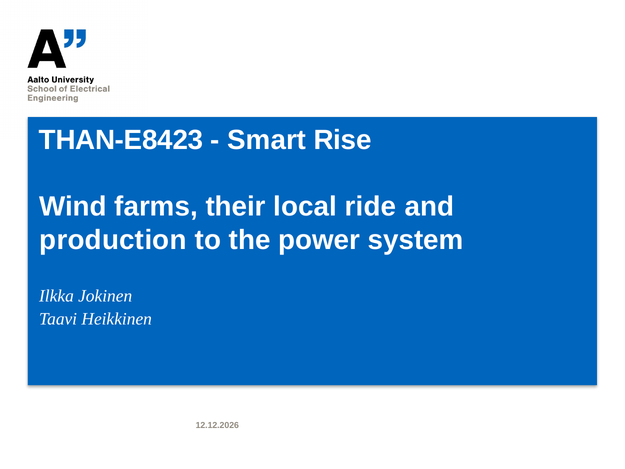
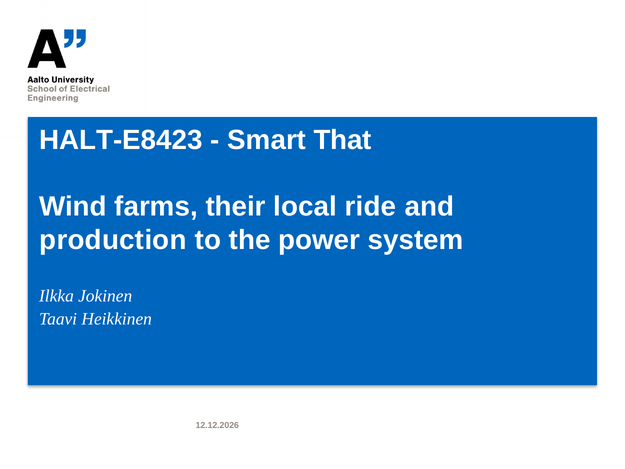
THAN-E8423: THAN-E8423 -> HALT-E8423 (121, 140)
Rise: Rise -> That (343, 140)
